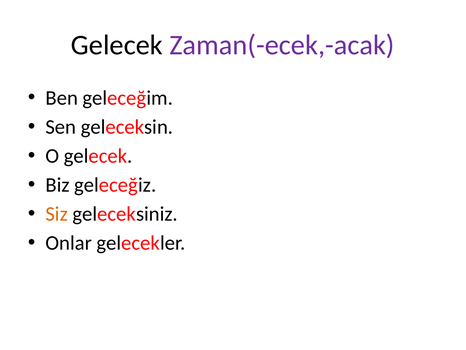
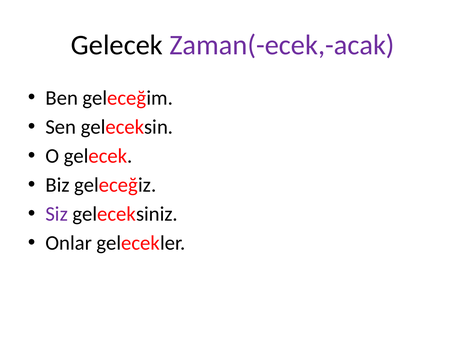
Siz colour: orange -> purple (57, 214)
